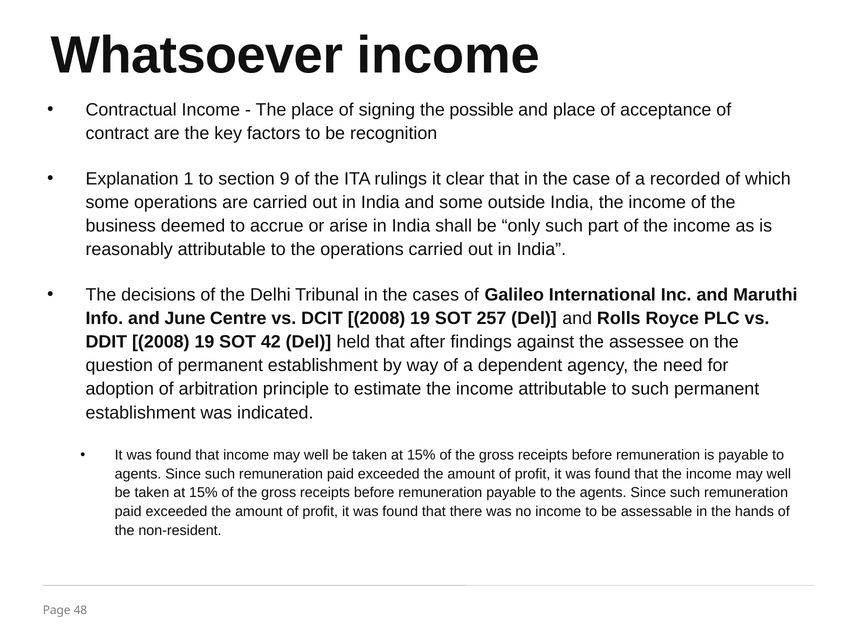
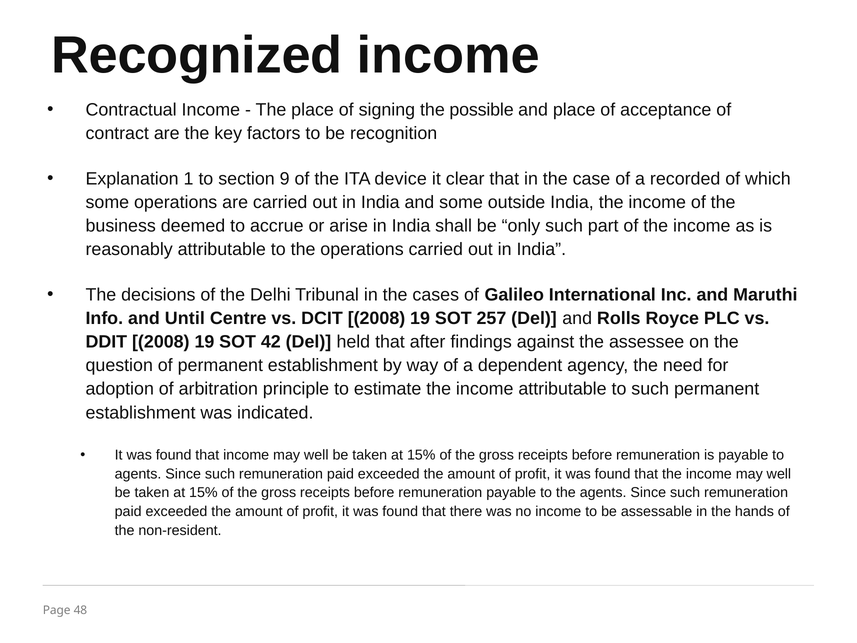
Whatsoever: Whatsoever -> Recognized (197, 55)
rulings: rulings -> device (401, 179)
June: June -> Until (185, 318)
